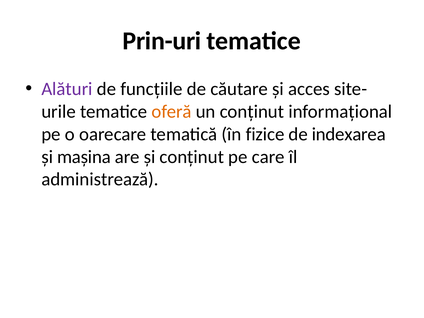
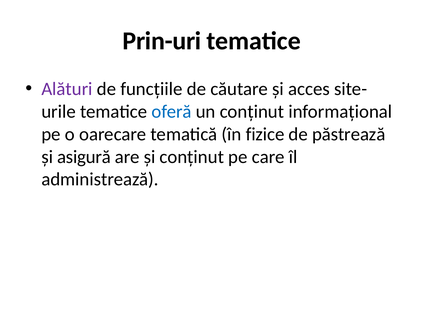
oferă colour: orange -> blue (172, 112)
indexarea: indexarea -> păstrează (349, 134)
mașina: mașina -> asigură (84, 157)
